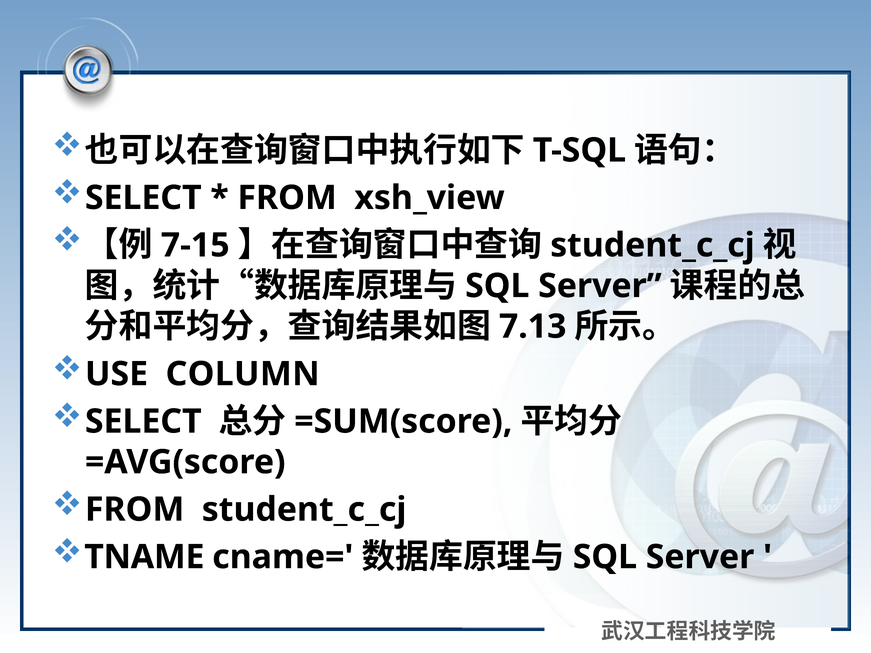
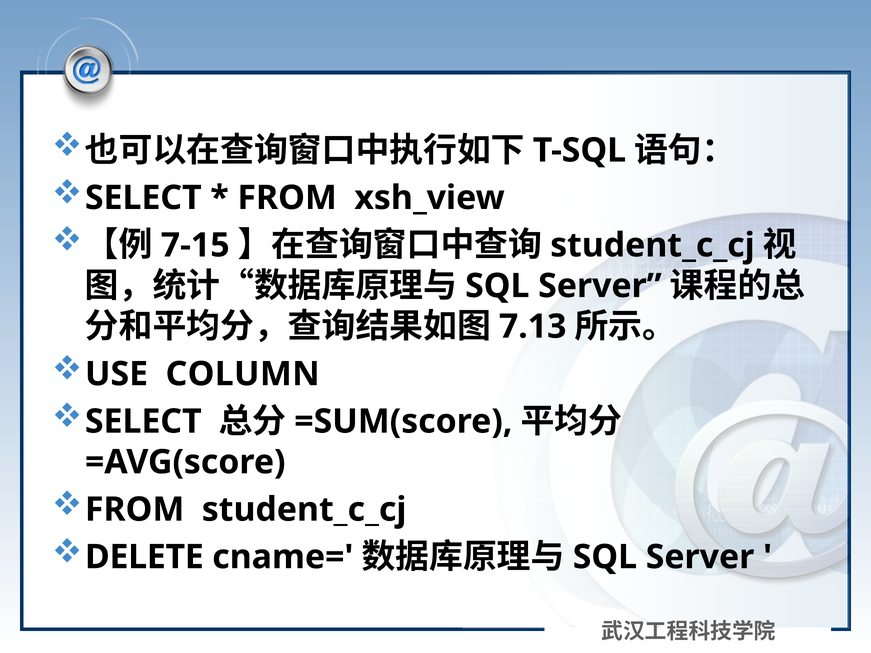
TNAME: TNAME -> DELETE (144, 557)
